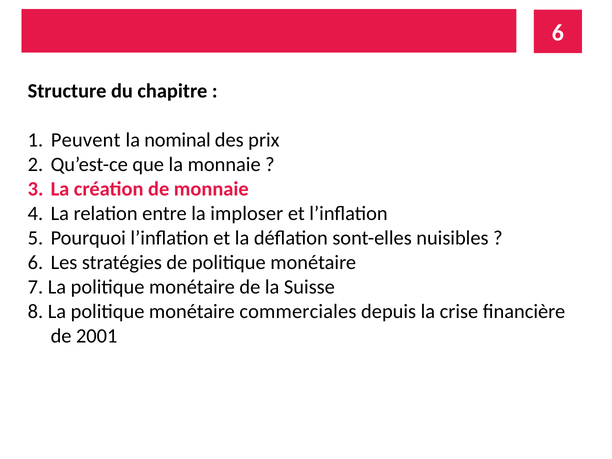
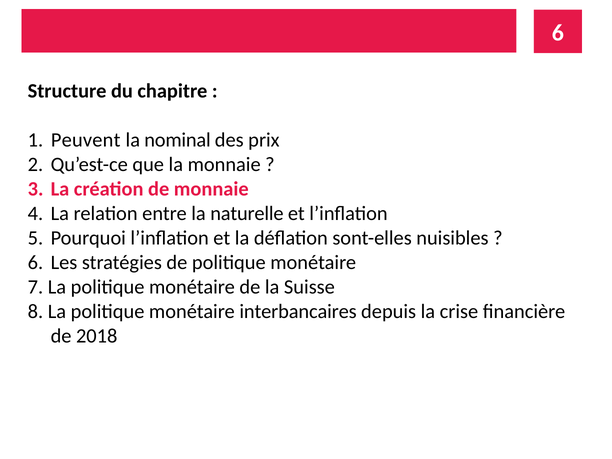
imploser: imploser -> naturelle (247, 213)
commerciales: commerciales -> interbancaires (298, 311)
2001: 2001 -> 2018 (97, 336)
